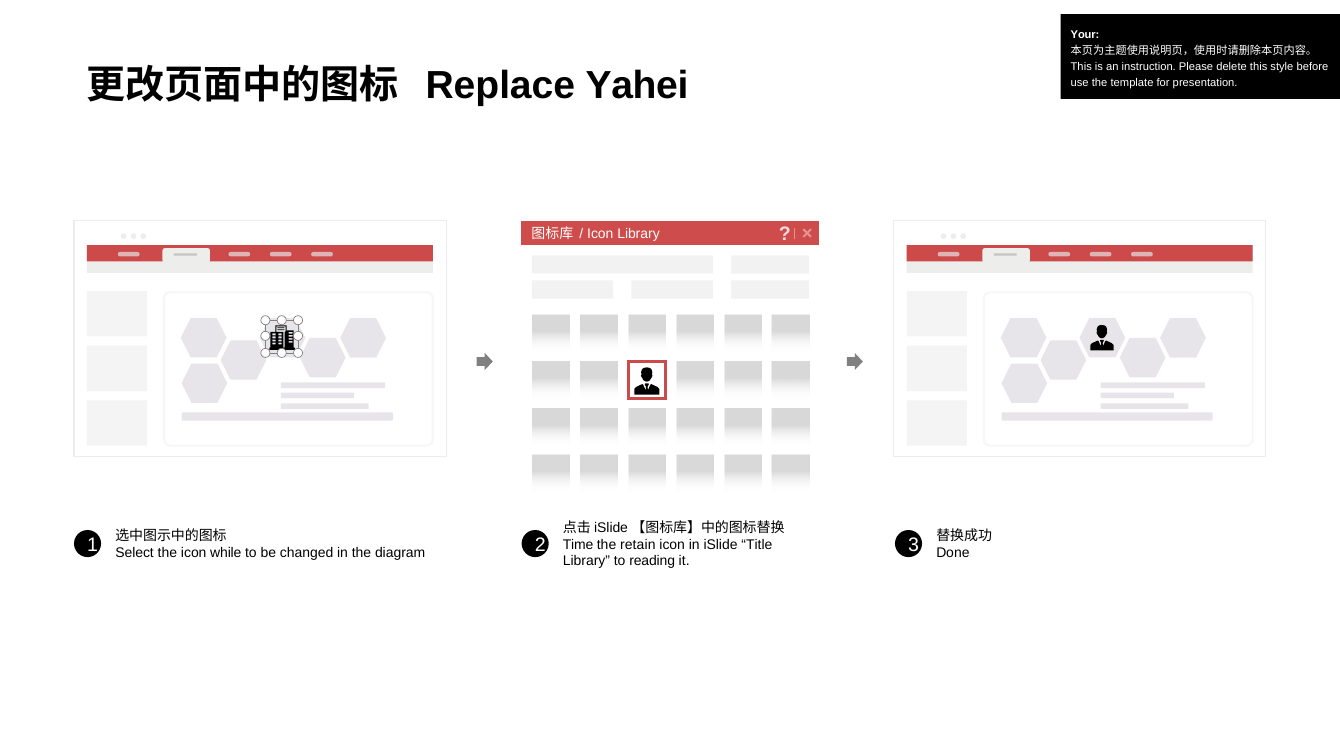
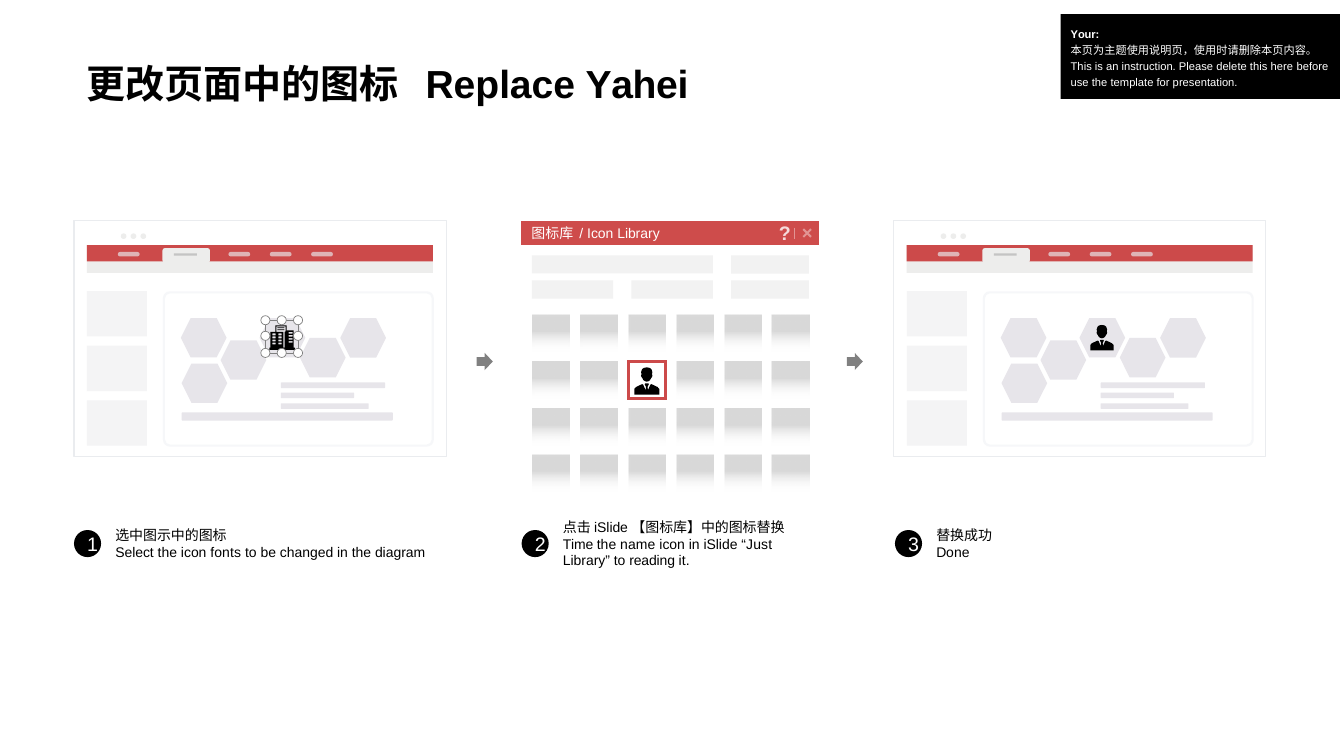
style: style -> here (1282, 67)
retain: retain -> name (638, 544)
Title: Title -> Just (757, 544)
while: while -> fonts (226, 553)
